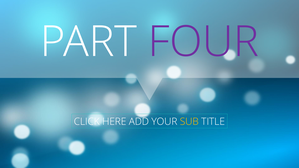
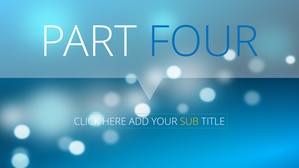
FOUR colour: purple -> blue (203, 42)
